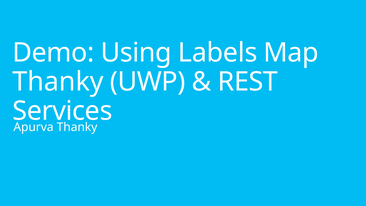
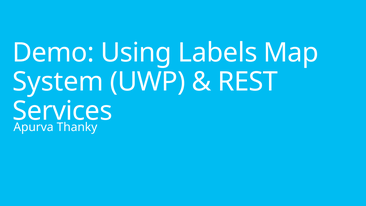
Thanky: Thanky -> System (58, 82)
